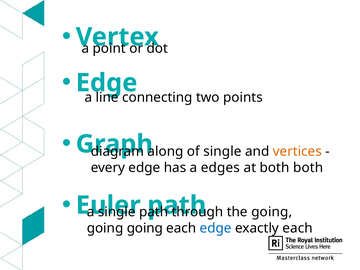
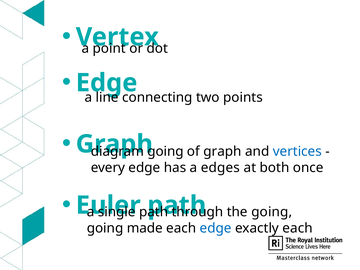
along: along -> going (166, 152)
of single: single -> graph (222, 152)
vertices colour: orange -> blue (297, 152)
both both: both -> once (308, 168)
going: going -> made (145, 228)
